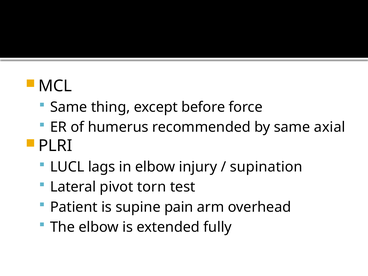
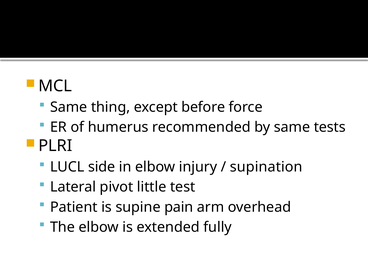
axial: axial -> tests (330, 127)
lags: lags -> side (102, 167)
torn: torn -> little (152, 187)
